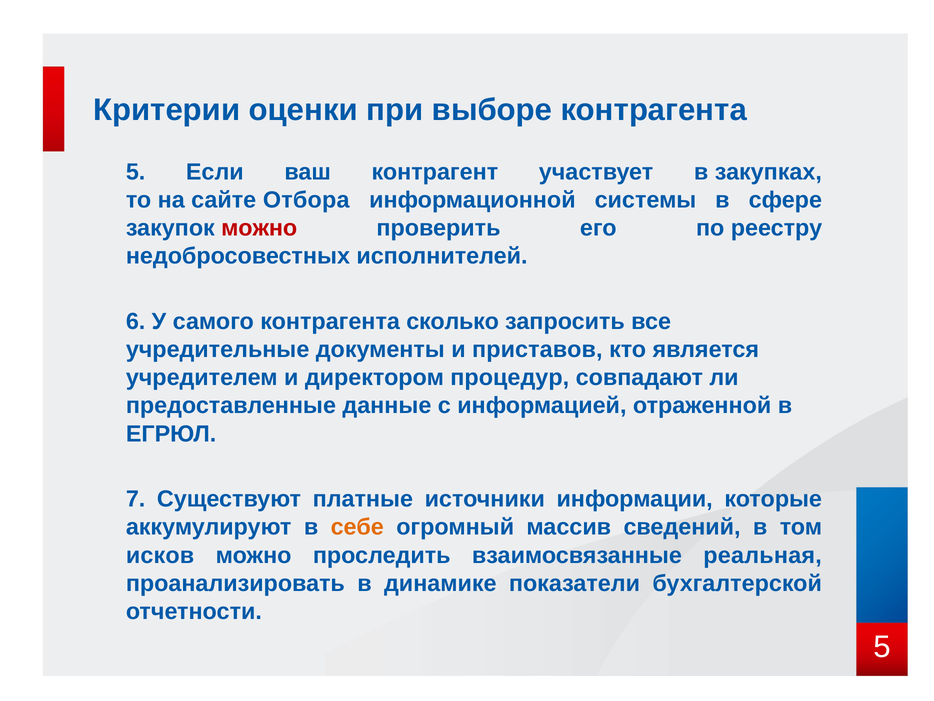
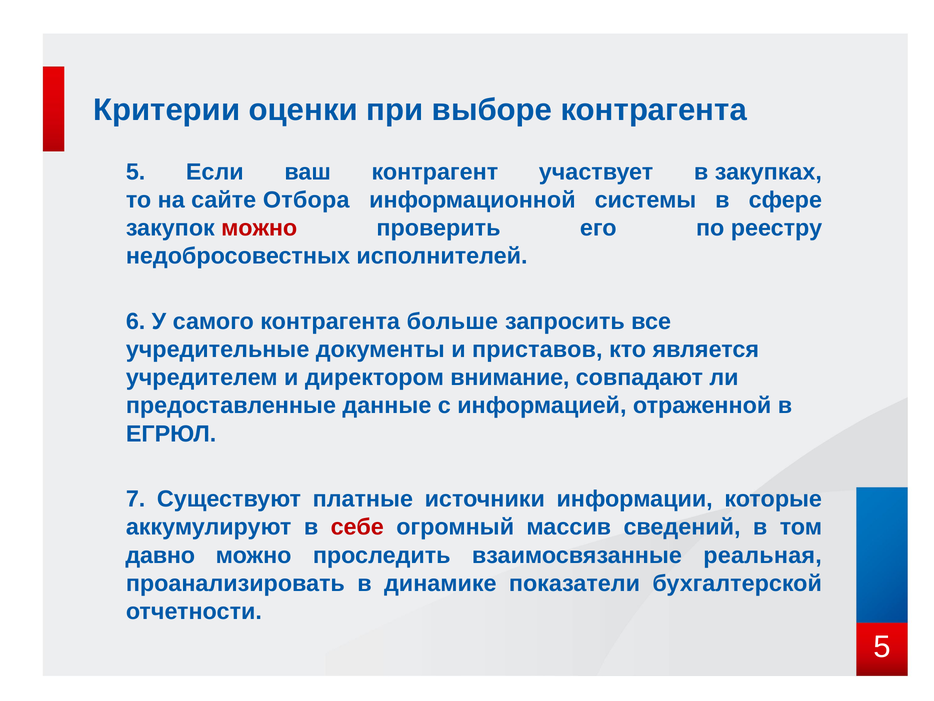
сколько: сколько -> больше (452, 321)
процедур: процедур -> внимание (510, 377)
себе colour: orange -> red (357, 527)
исков: исков -> давно (160, 555)
